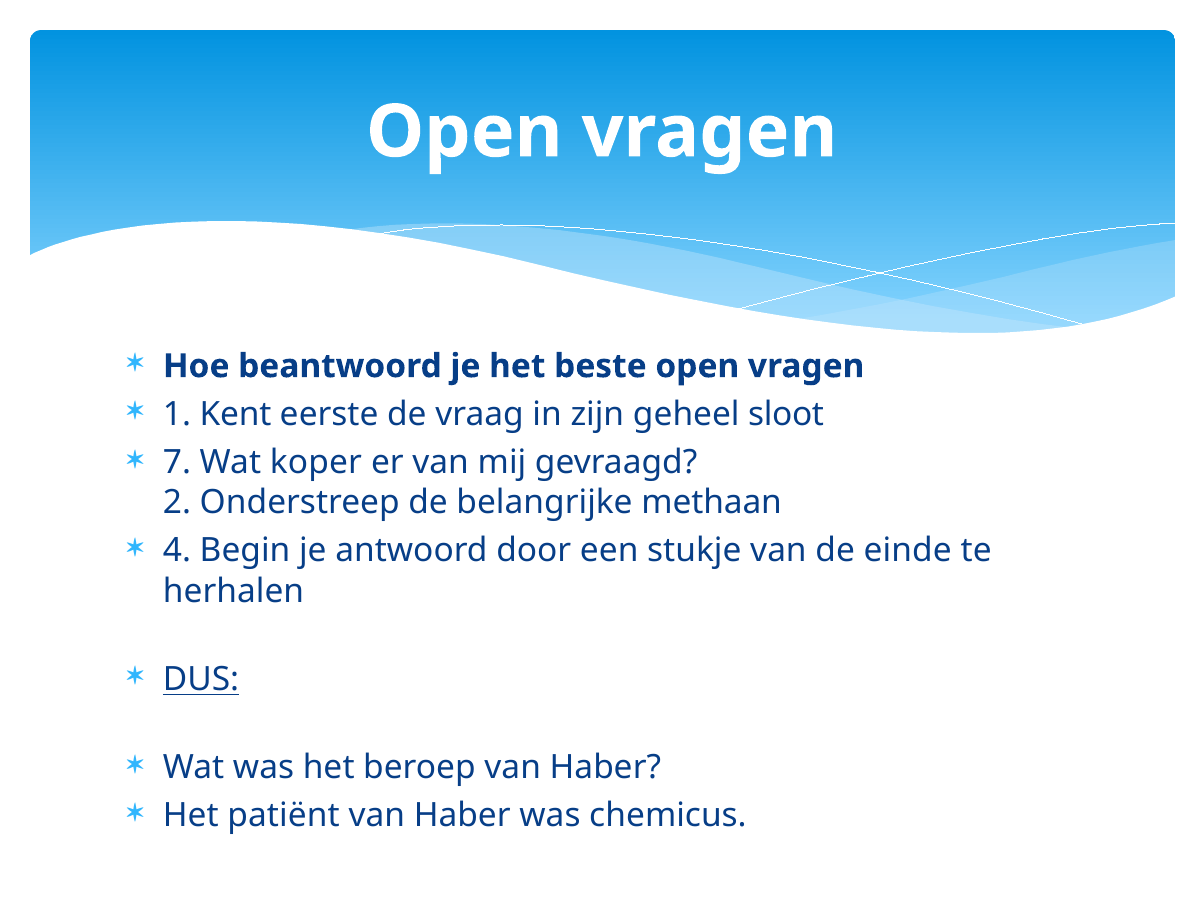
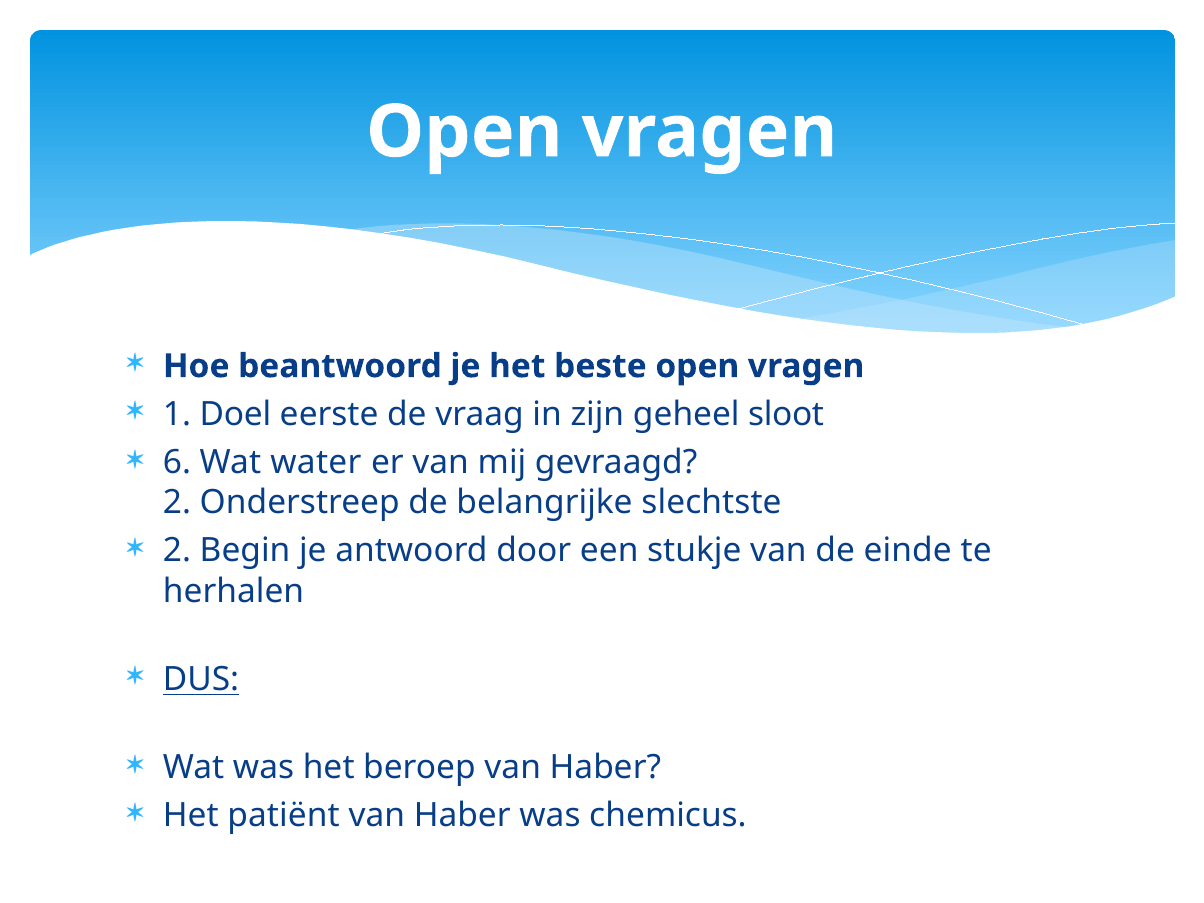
Kent: Kent -> Doel (236, 414)
7: 7 -> 6 (177, 462)
koper: koper -> water (316, 462)
methaan: methaan -> slechtste (712, 503)
4: 4 -> 2 (177, 551)
